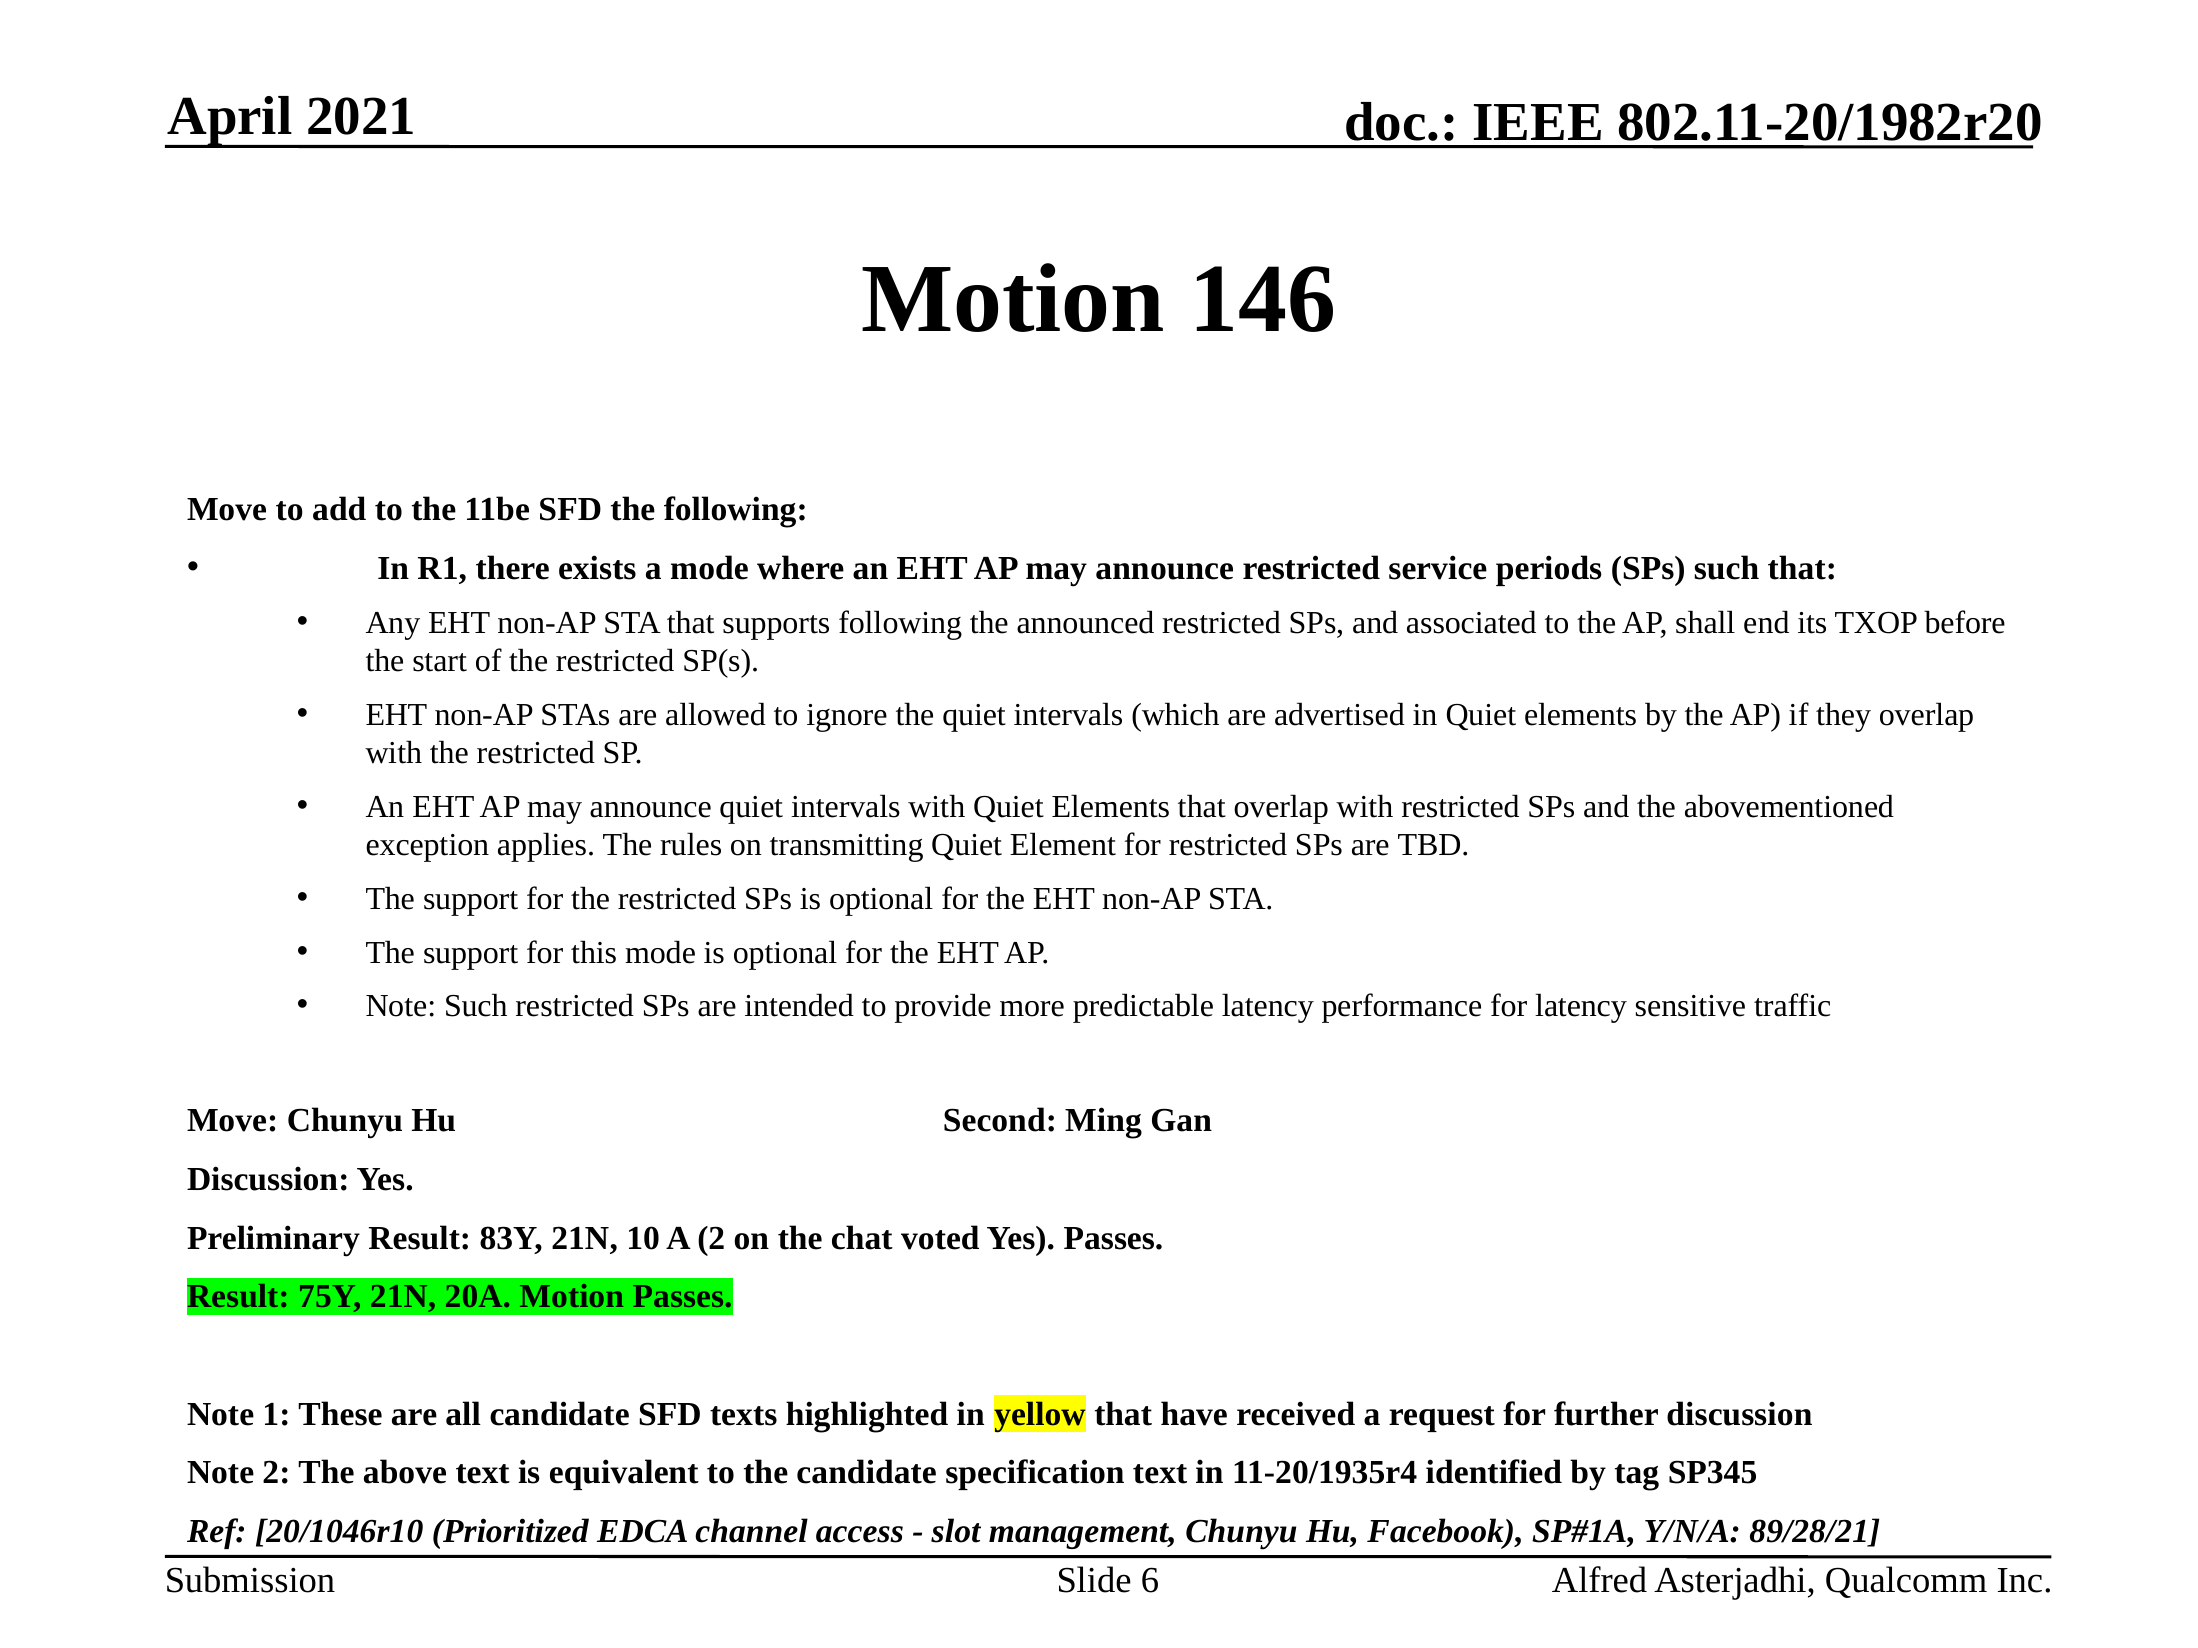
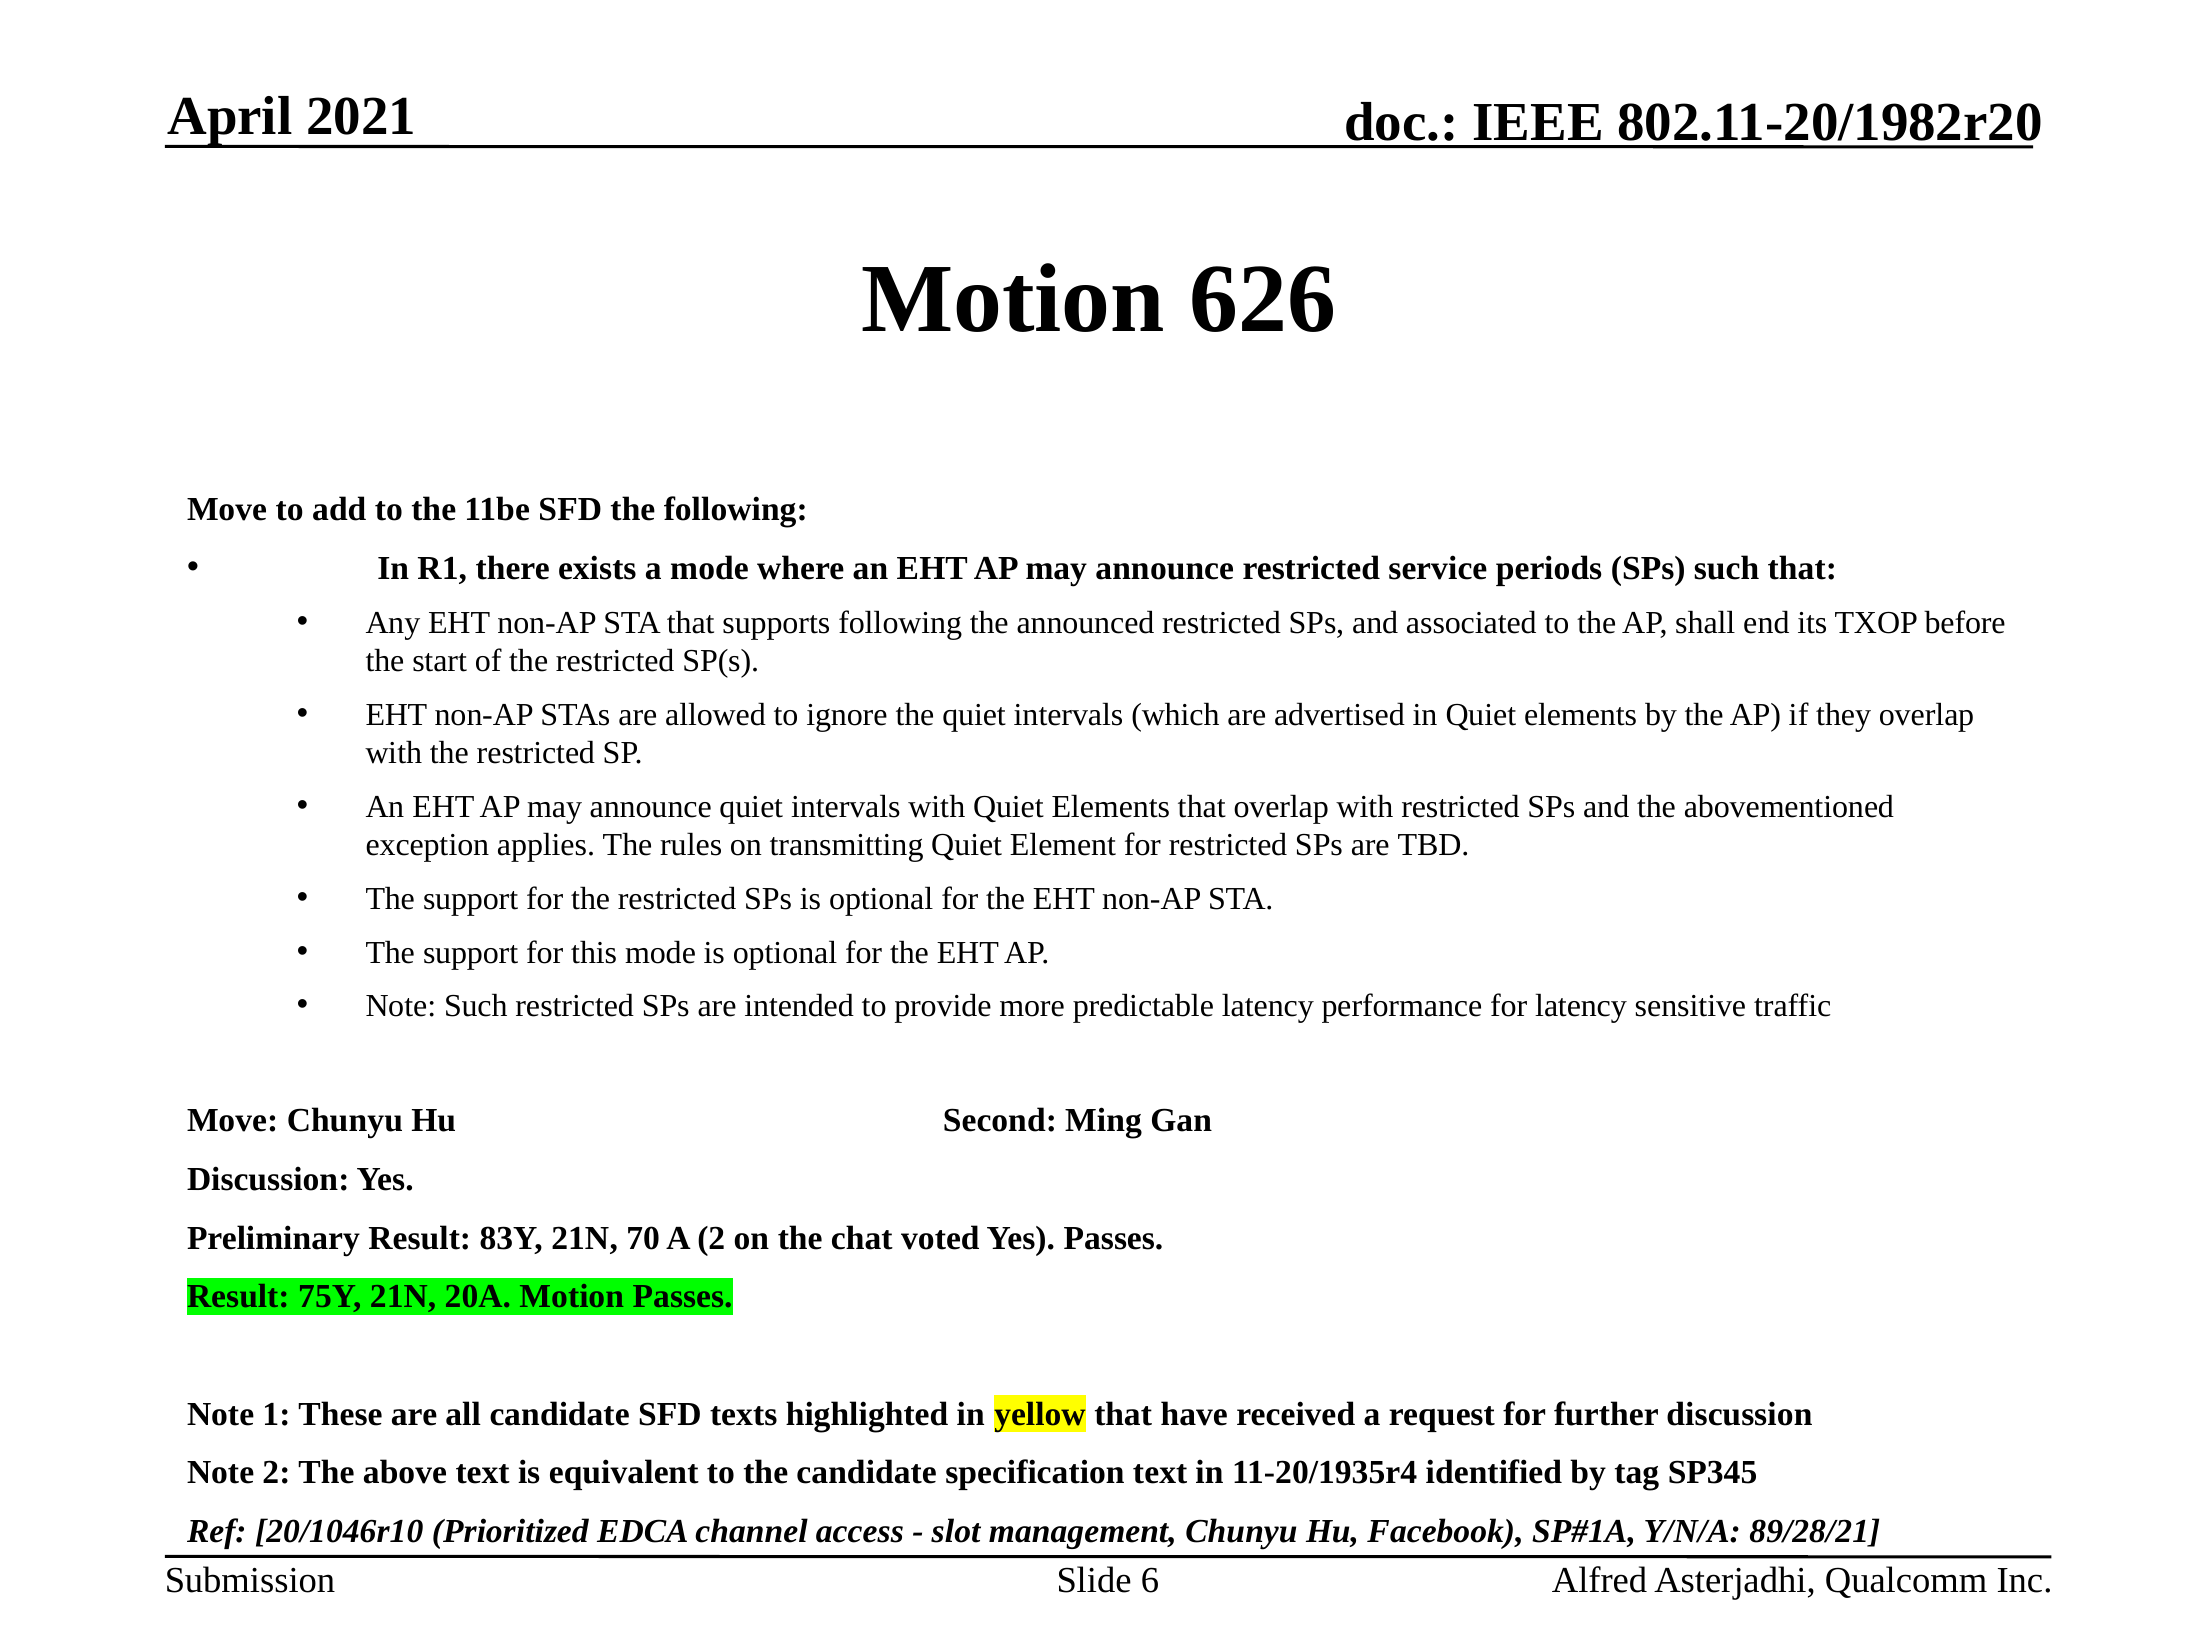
146: 146 -> 626 (1263, 300)
10: 10 -> 70 (643, 1238)
